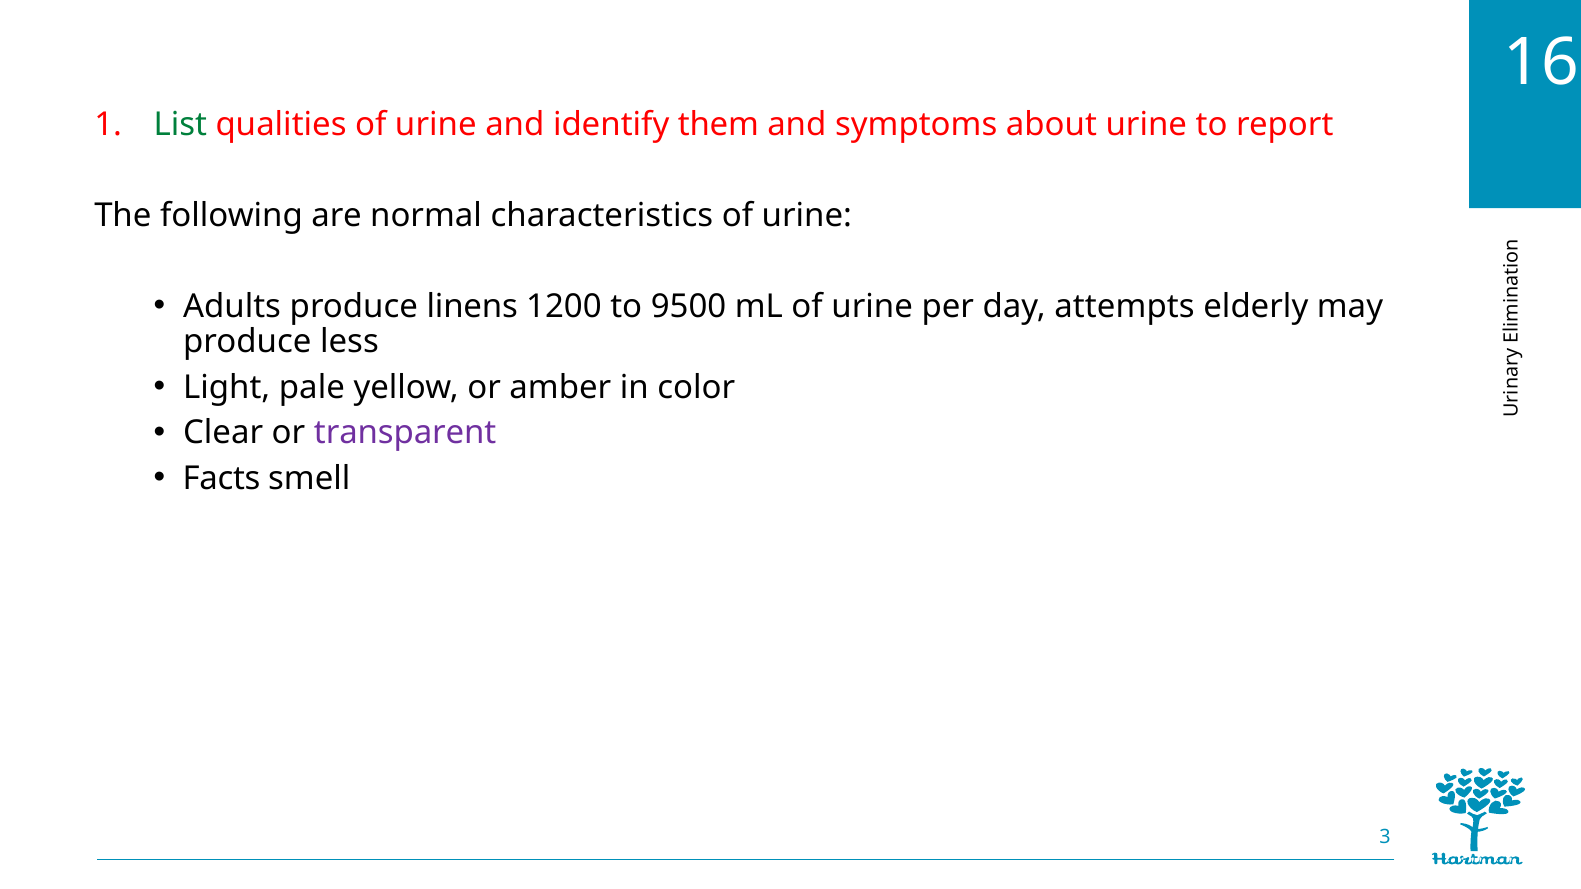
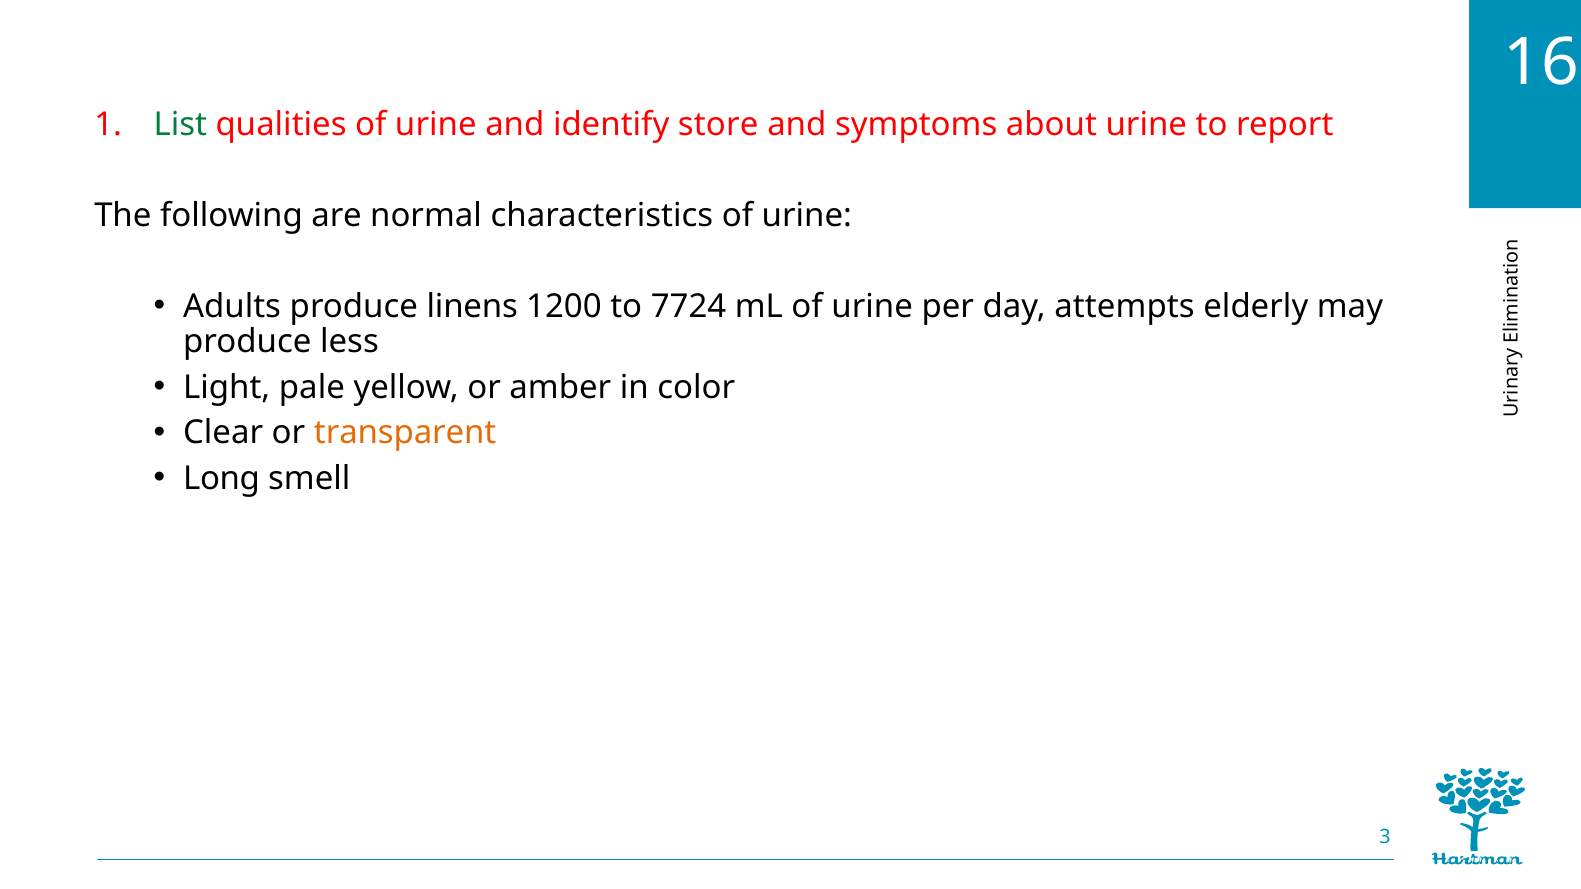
them: them -> store (718, 125)
9500: 9500 -> 7724 (689, 307)
transparent colour: purple -> orange (405, 433)
Facts: Facts -> Long (222, 479)
